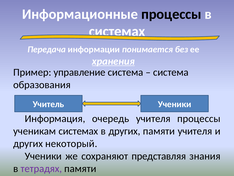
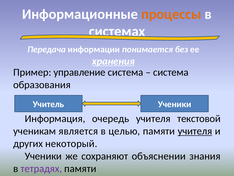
процессы colour: black -> orange (171, 14)
учителя процессы: процессы -> текстовой (199, 118)
ученикам системах: системах -> является (78, 131)
в других: других -> целью (124, 131)
учителя underline: none -> present (195, 131)
представляя: представляя -> объяснении (159, 156)
